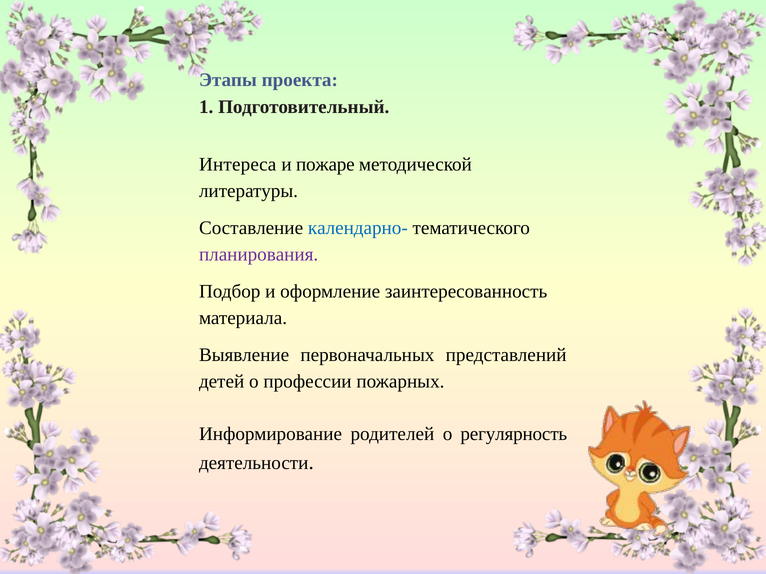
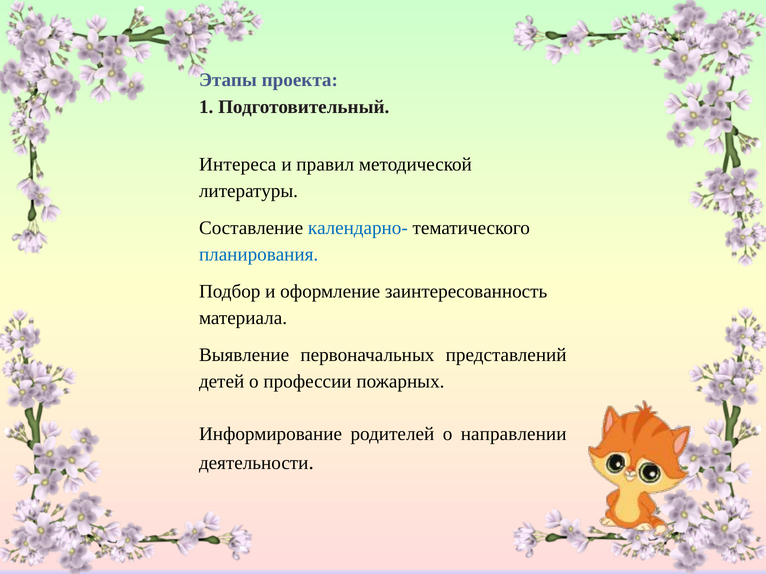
пожаре: пожаре -> правил (325, 165)
планирования colour: purple -> blue (259, 255)
регулярность: регулярность -> направлении (514, 434)
